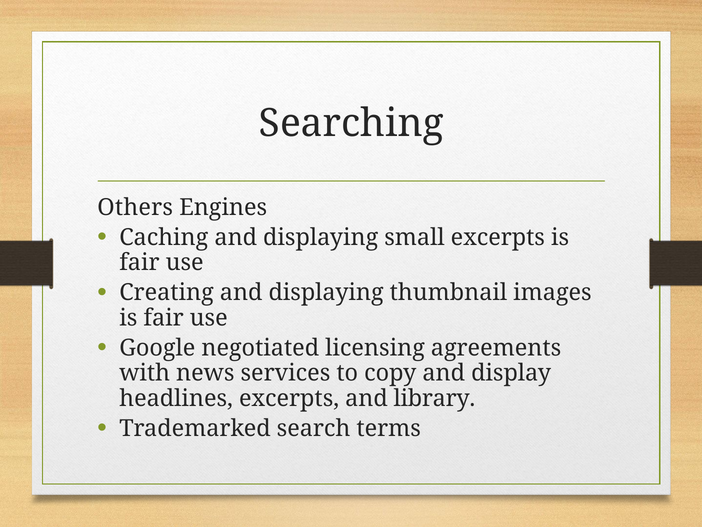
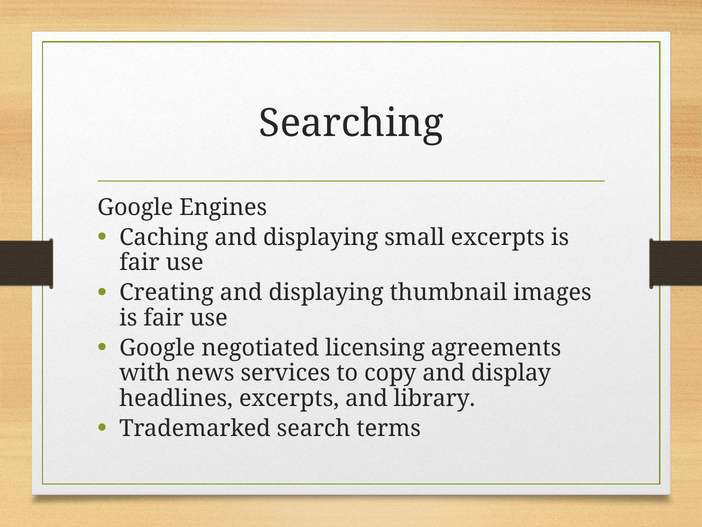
Others: Others -> Google (135, 207)
